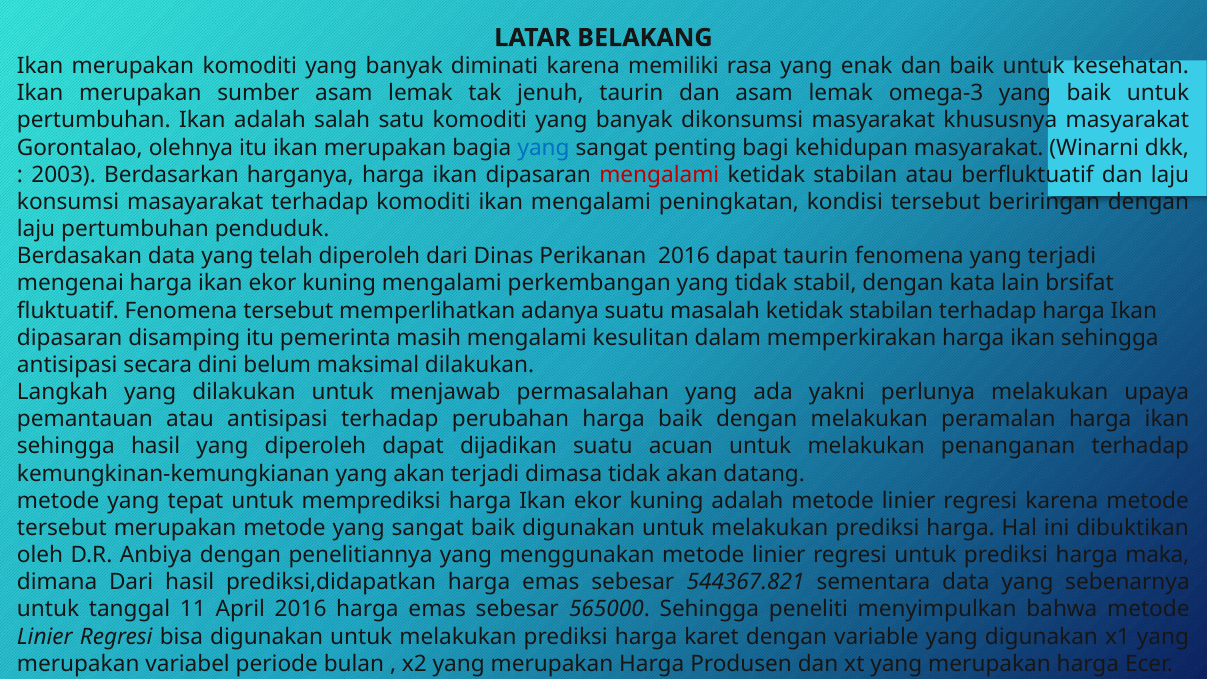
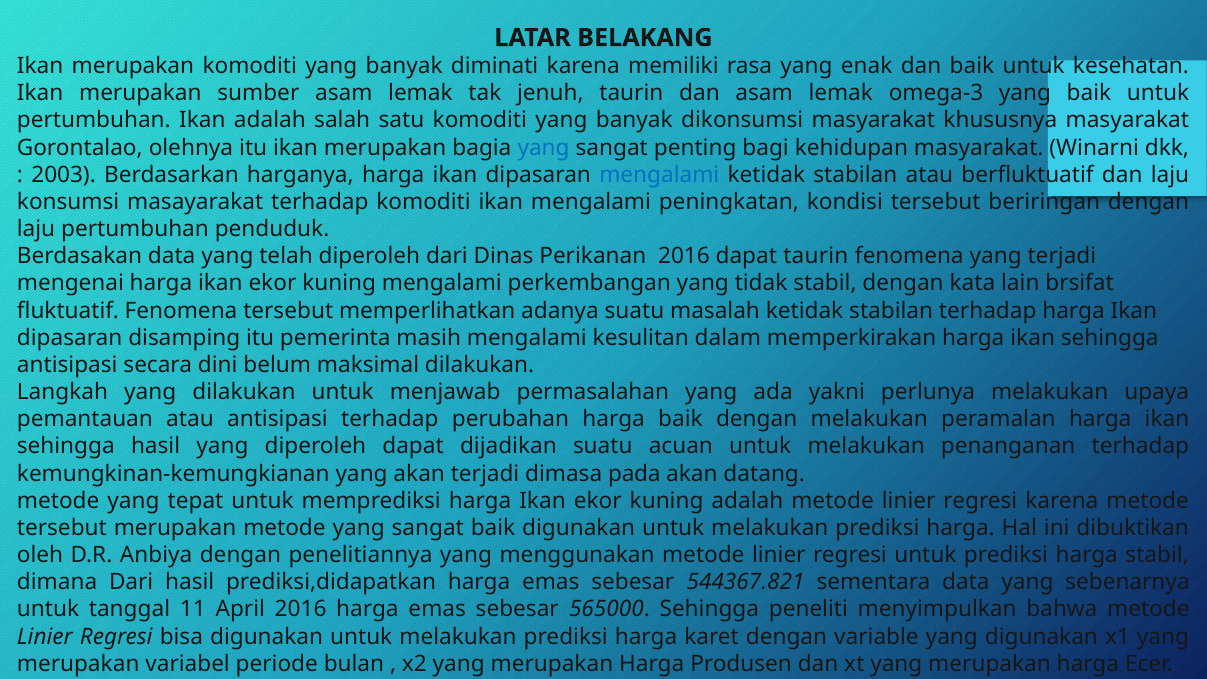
mengalami colour: red -> blue (659, 175)
dimasa tidak: tidak -> pada (634, 474)
harga maka: maka -> stabil (1157, 555)
